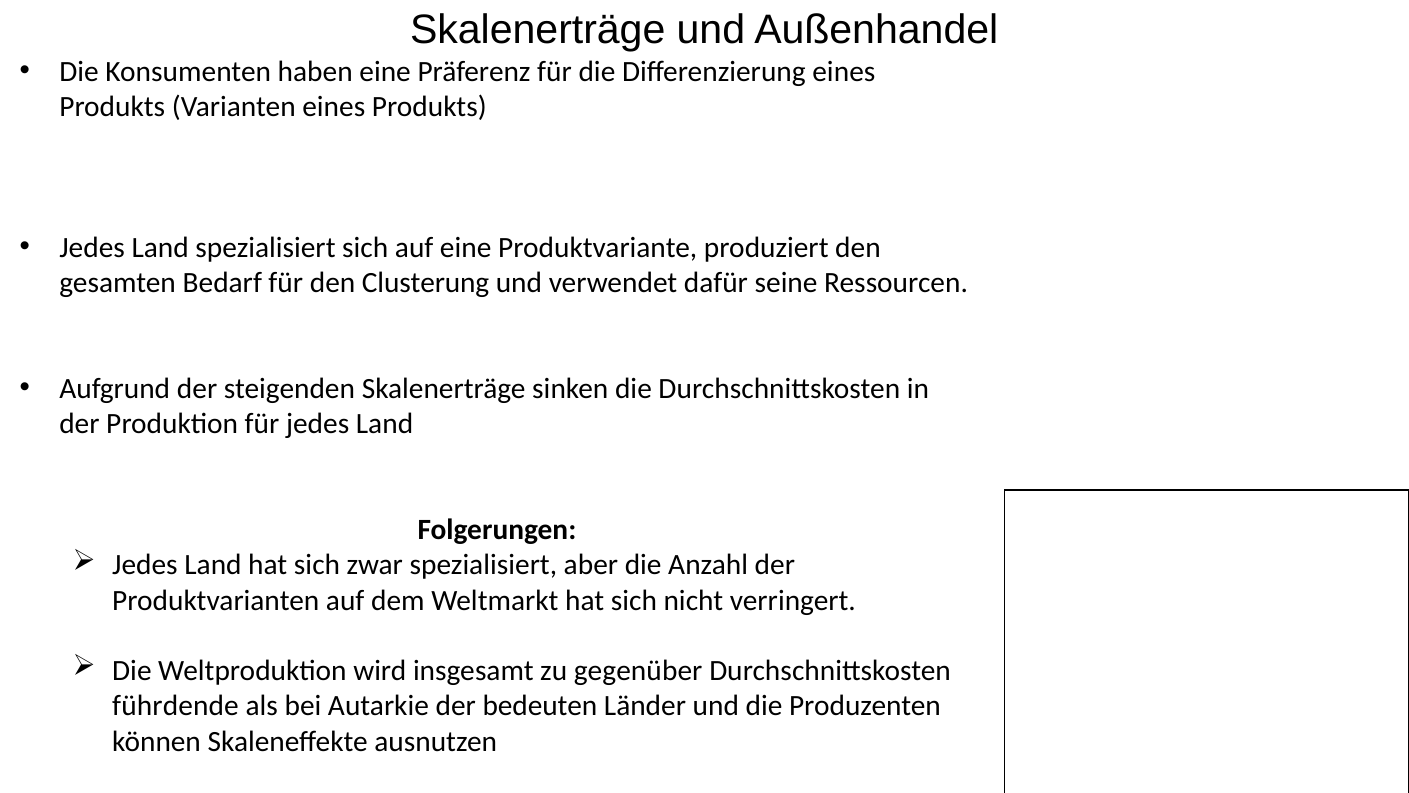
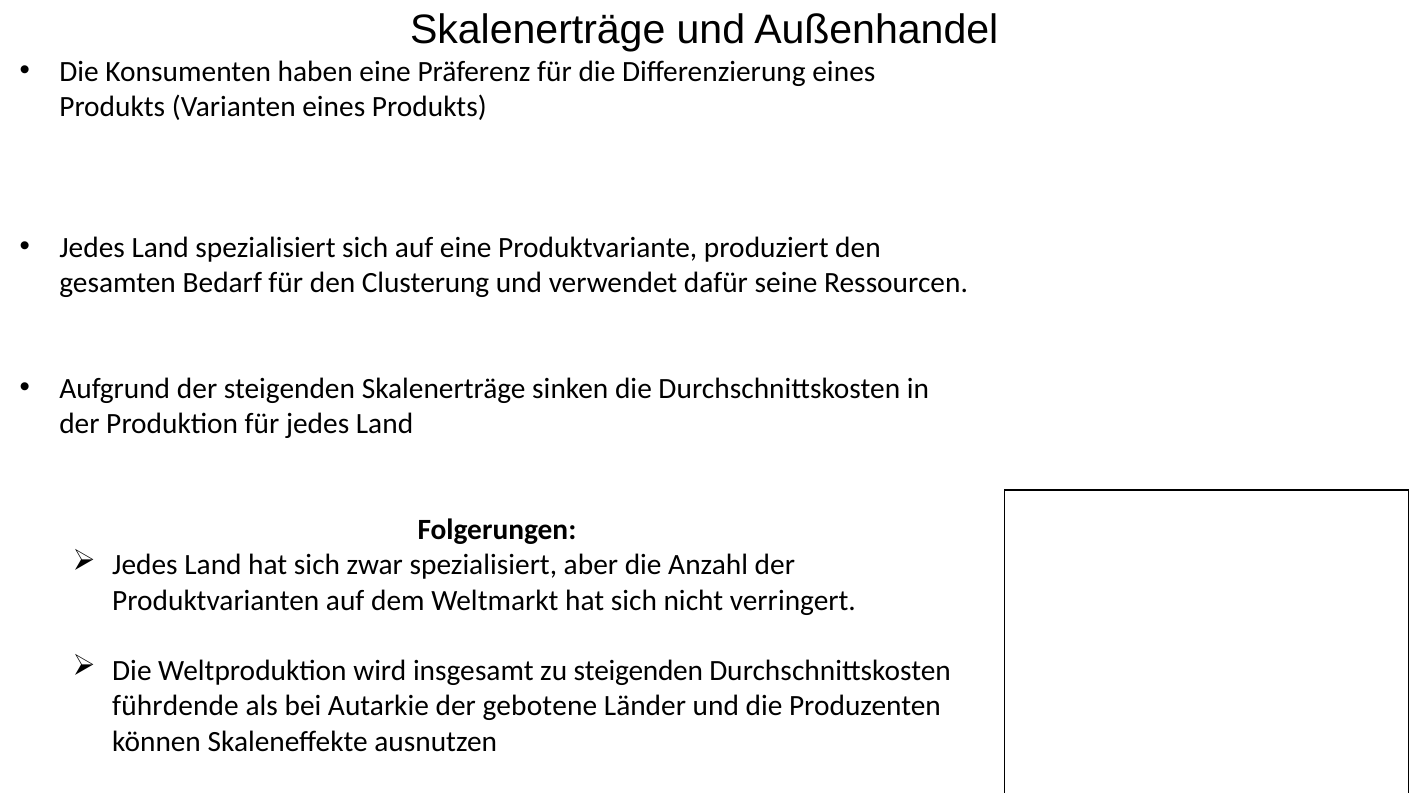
zu gegenüber: gegenüber -> steigenden (638, 671)
bedeuten: bedeuten -> gebotene (540, 706)
